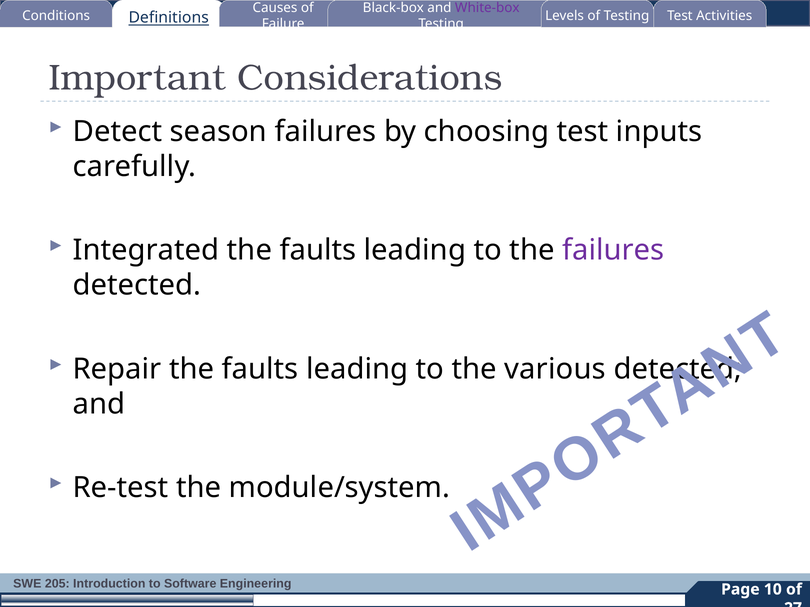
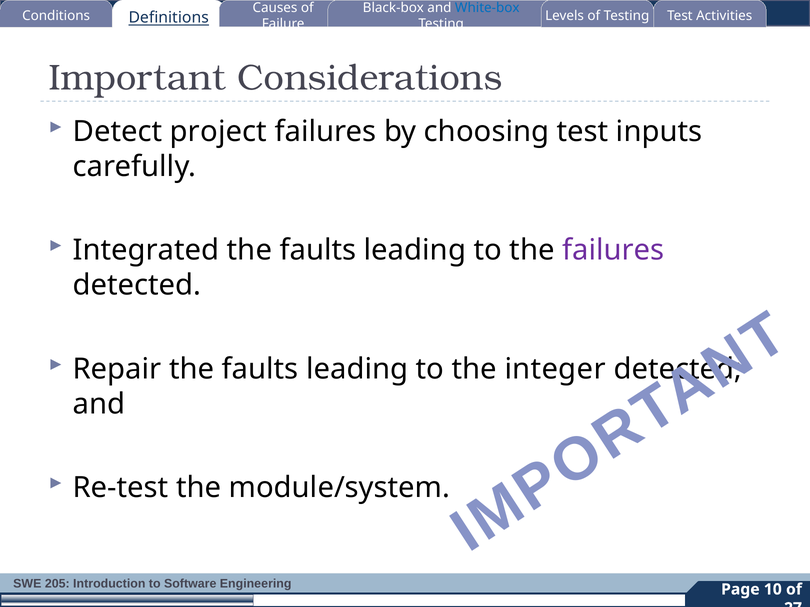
White-box colour: purple -> blue (487, 8)
season: season -> project (218, 132)
various: various -> integer (555, 369)
